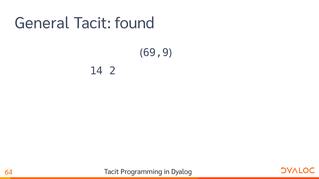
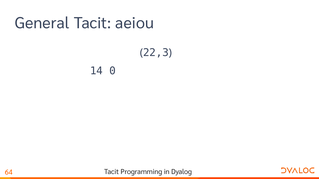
found: found -> aeiou (135, 23)
69,9: 69,9 -> 22,3 (156, 53)
2: 2 -> 0 (112, 71)
